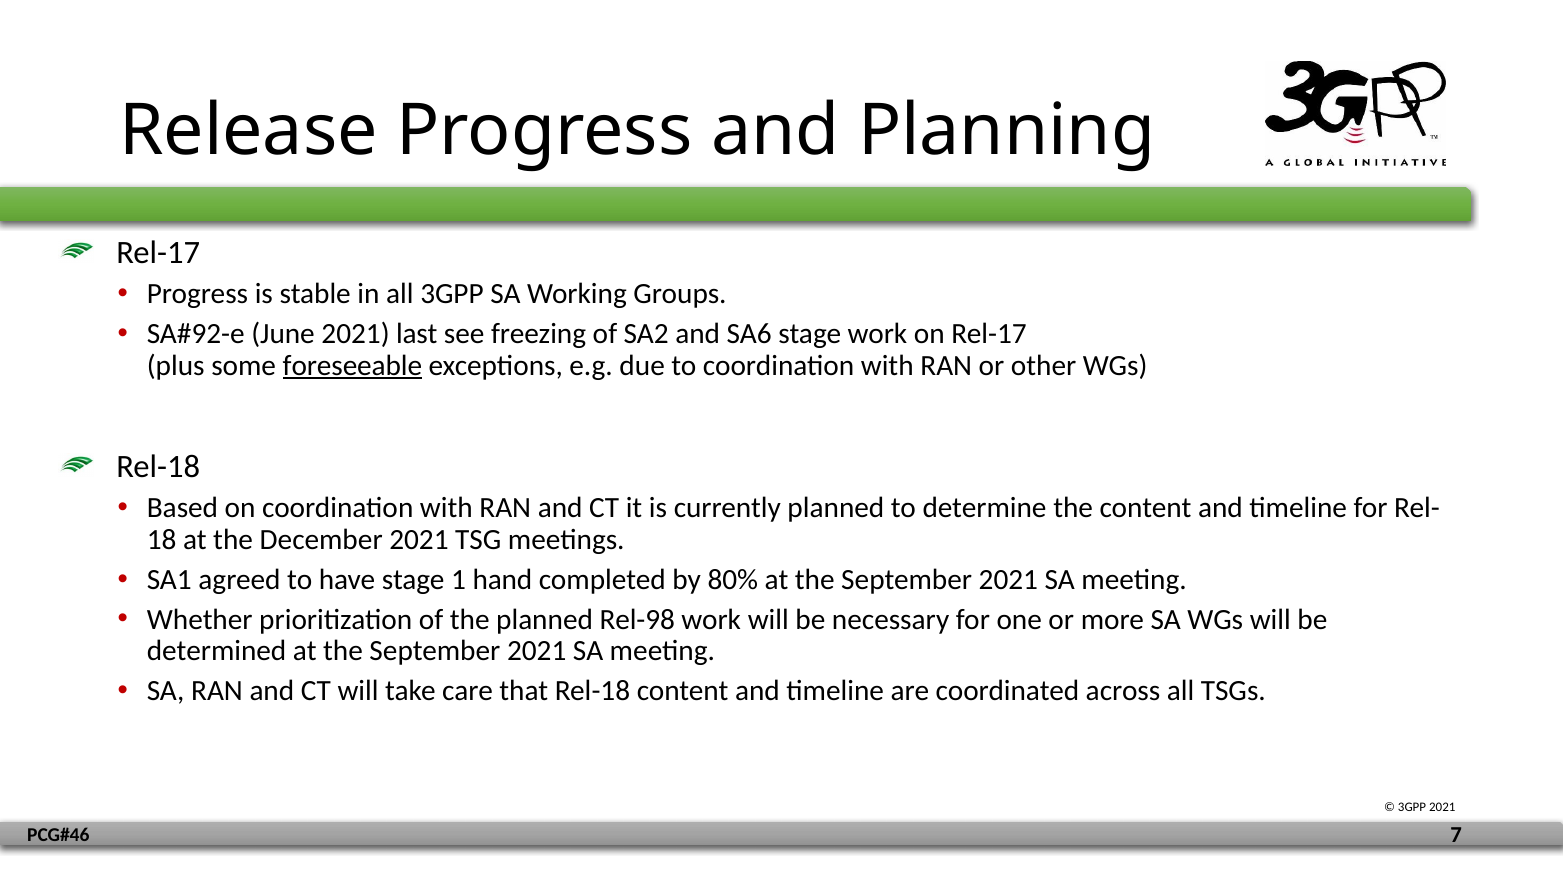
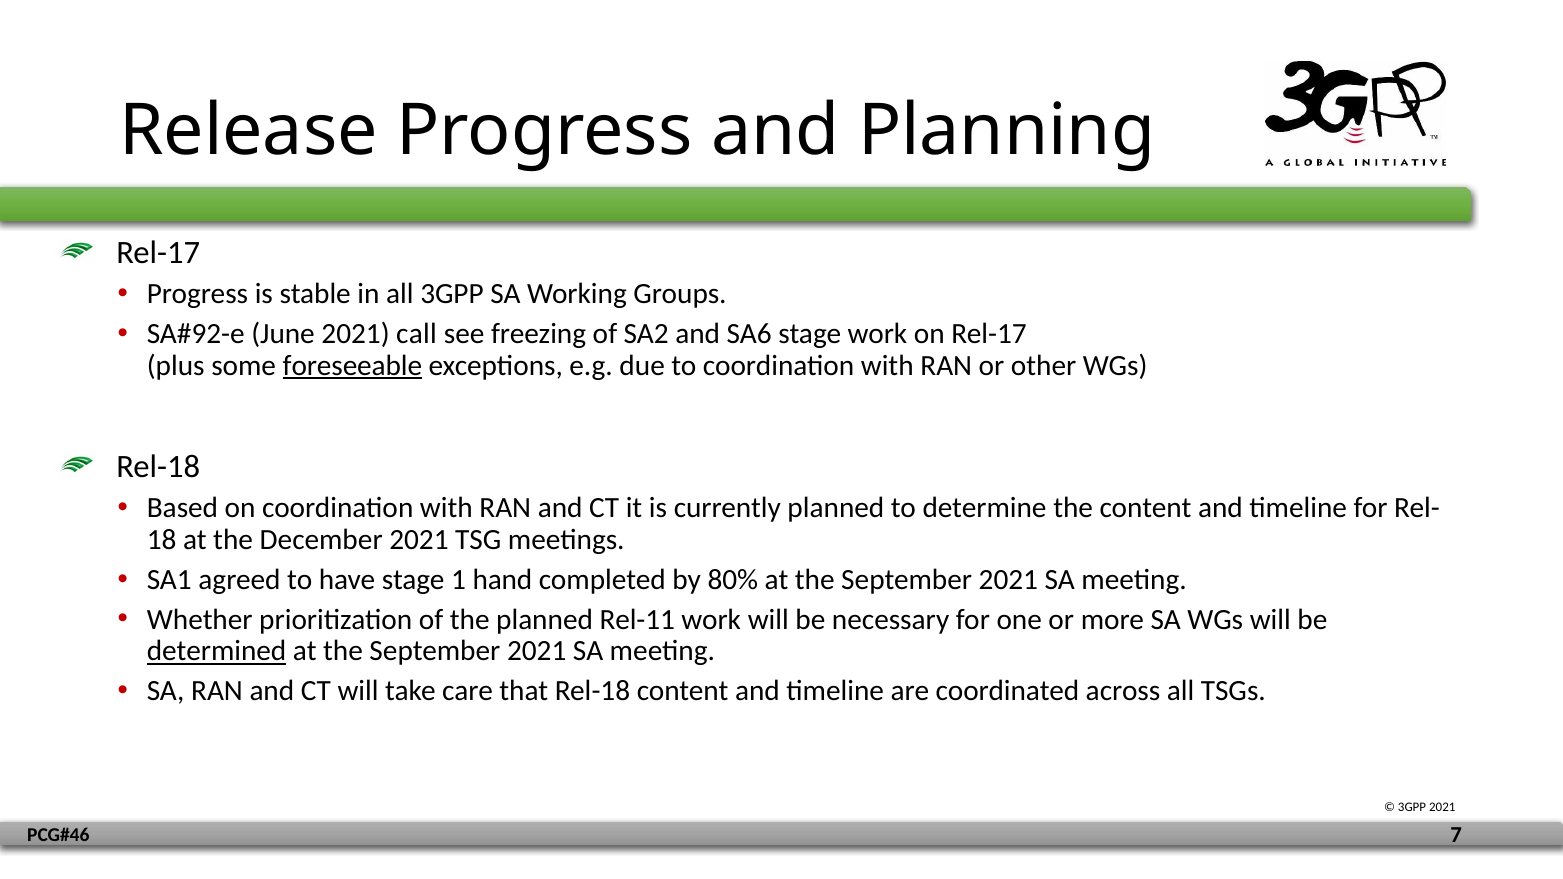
last: last -> call (417, 334)
Rel-98: Rel-98 -> Rel-11 (637, 620)
determined underline: none -> present (217, 651)
